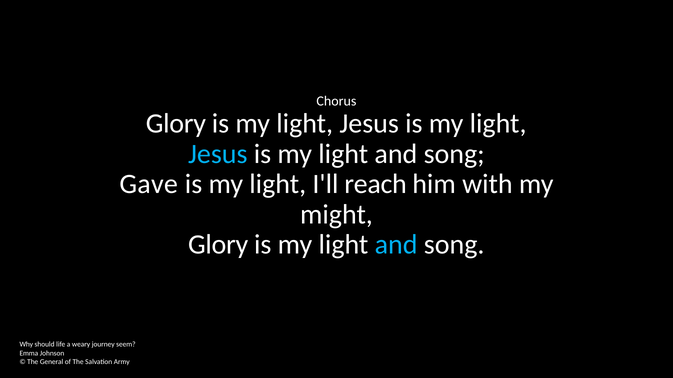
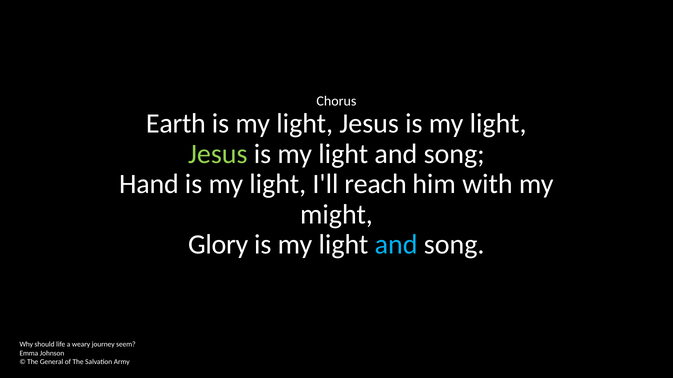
Glory: Glory -> Earth (176, 124)
Jesus colour: light blue -> light green (218, 154)
Gave: Gave -> Hand (149, 184)
